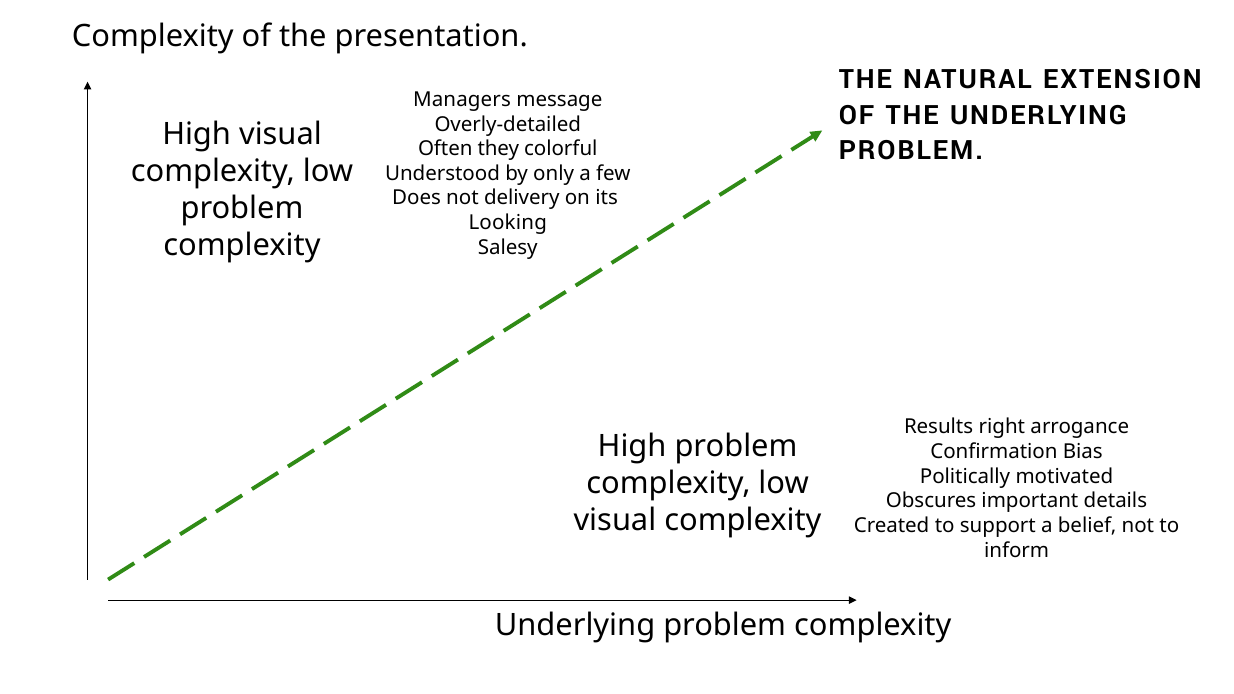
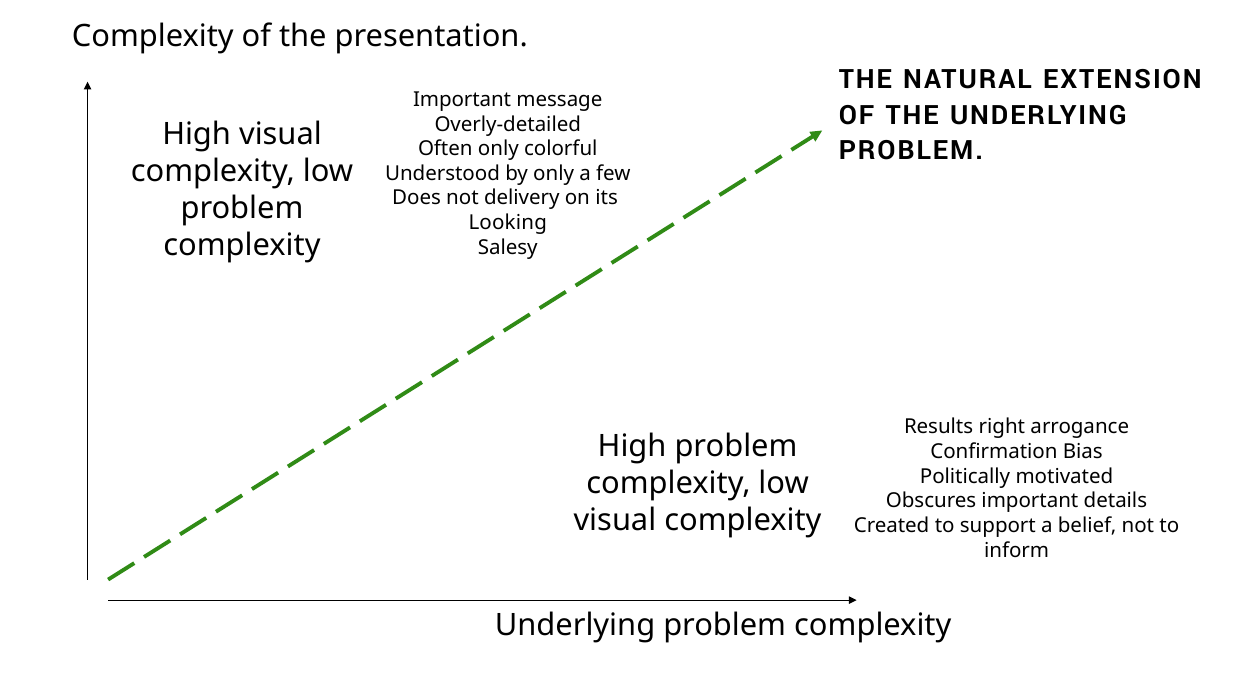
Managers: Managers -> Important (462, 100)
Often they: they -> only (498, 149)
